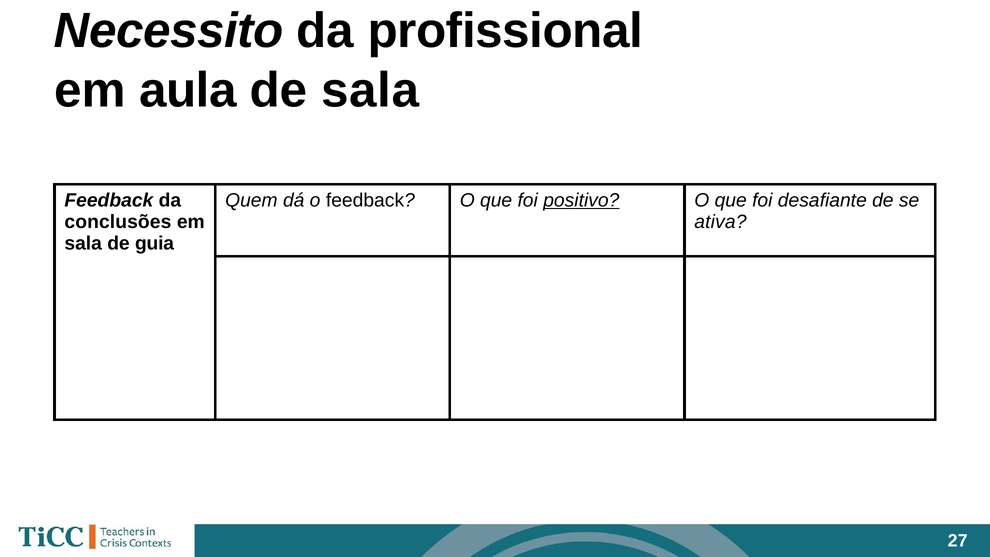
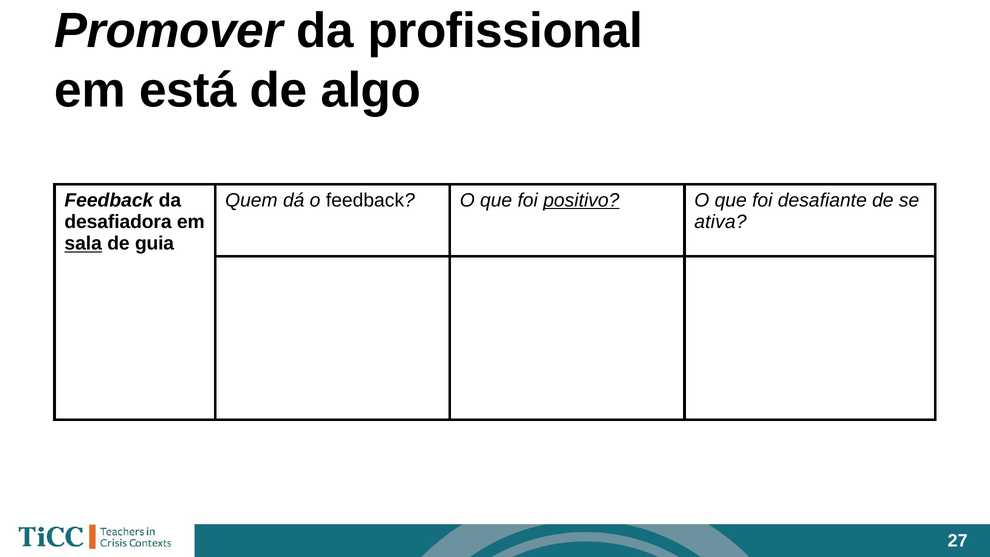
Necessito: Necessito -> Promover (169, 31)
aula: aula -> está (188, 90)
de sala: sala -> algo (371, 90)
conclusões: conclusões -> desafiadora (118, 222)
sala underline: none -> present (83, 244)
